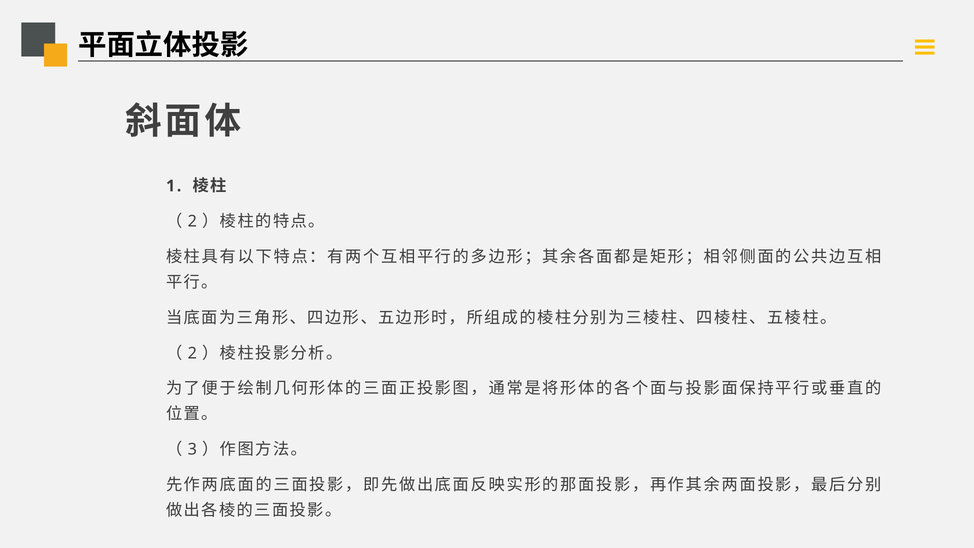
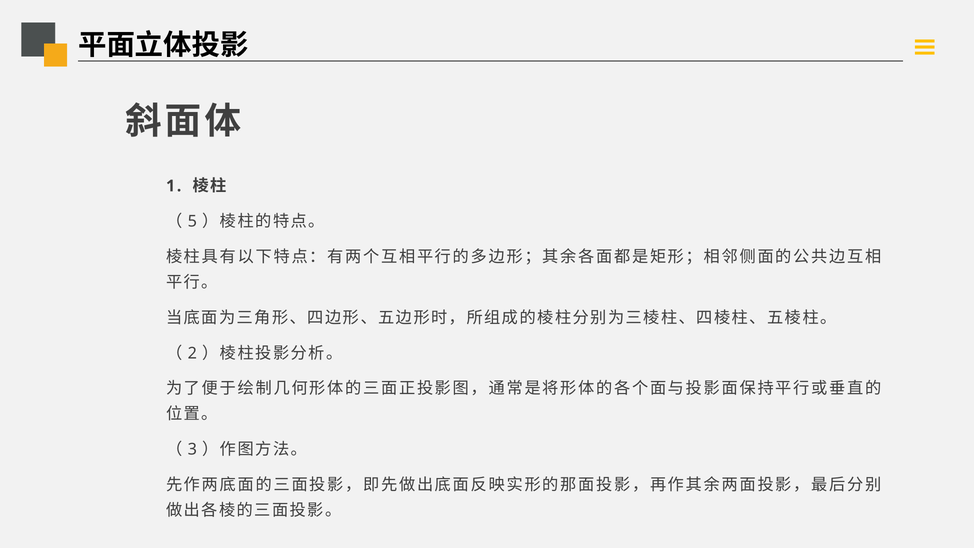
2: 2 -> 5 (192, 221)
